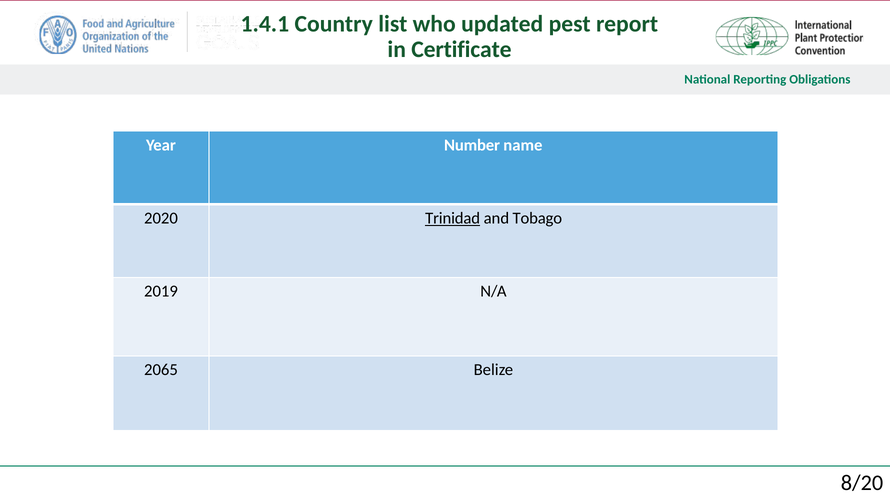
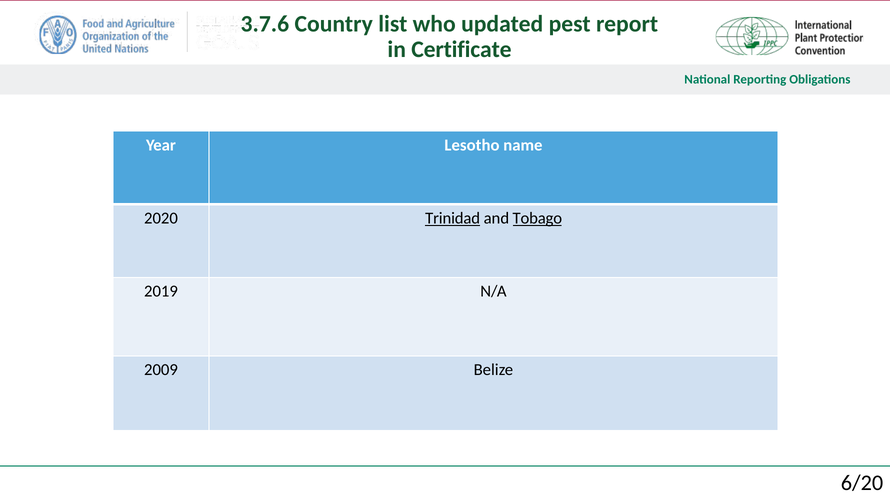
1.4.1: 1.4.1 -> 3.7.6 (265, 24)
Number: Number -> Lesotho (472, 145)
Tobago underline: none -> present (537, 218)
2065: 2065 -> 2009 (161, 369)
8/20: 8/20 -> 6/20 (862, 483)
